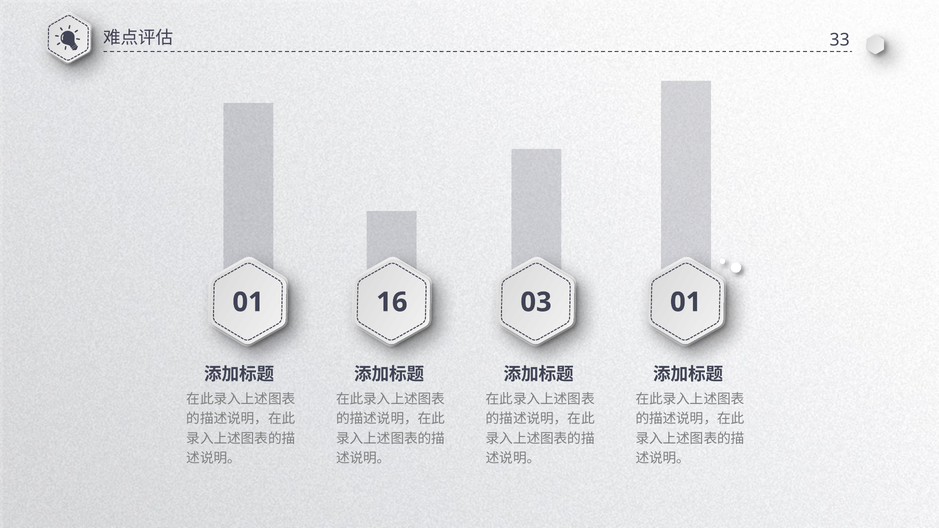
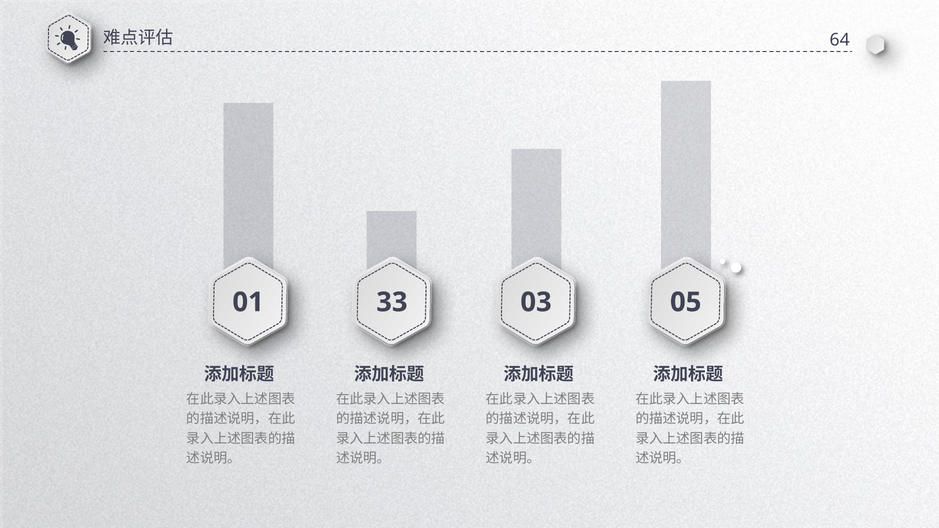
33: 33 -> 64 (840, 40)
16: 16 -> 33 (392, 302)
03 01: 01 -> 05 (686, 302)
